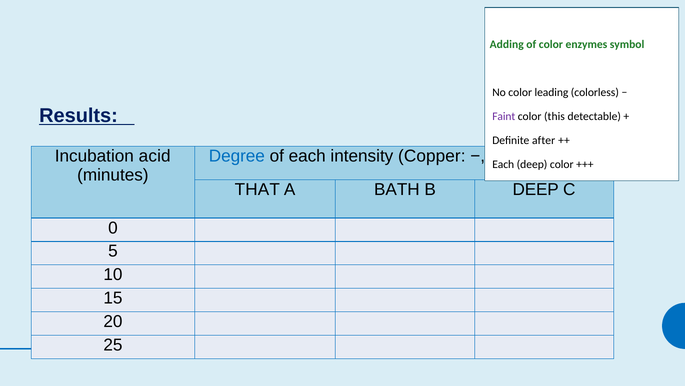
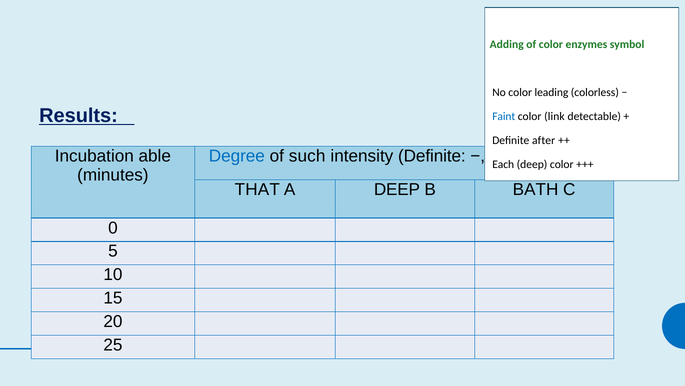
Faint colour: purple -> blue (504, 116)
this: this -> link (554, 116)
acid: acid -> able (155, 156)
of each: each -> such (307, 156)
intensity Copper: Copper -> Definite (432, 156)
A BATH: BATH -> DEEP (397, 189)
B DEEP: DEEP -> BATH (536, 189)
